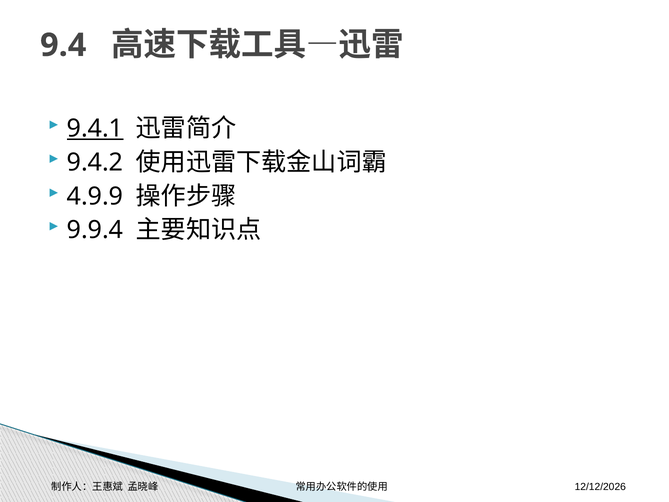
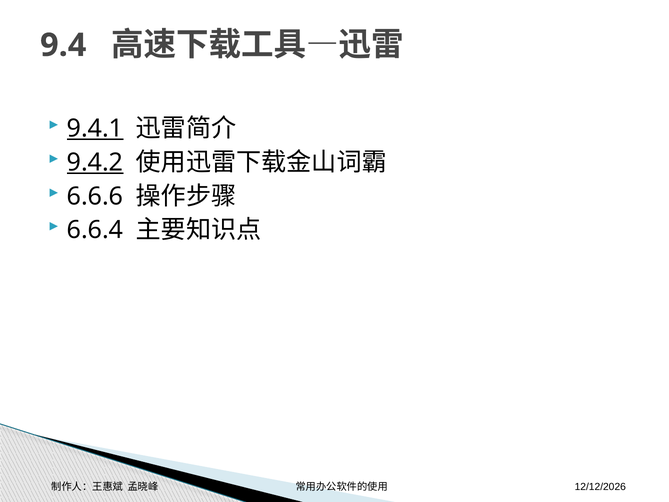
9.4.2 underline: none -> present (95, 162)
4.9.9: 4.9.9 -> 6.6.6 (95, 196)
9.9.4: 9.9.4 -> 6.6.4 (95, 230)
